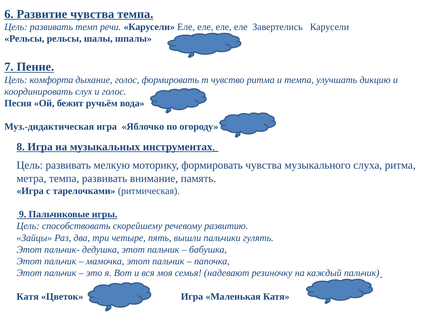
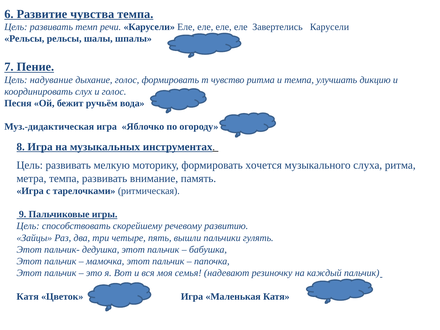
комфорта: комфорта -> надувание (51, 80)
формировать чувства: чувства -> хочется (264, 165)
